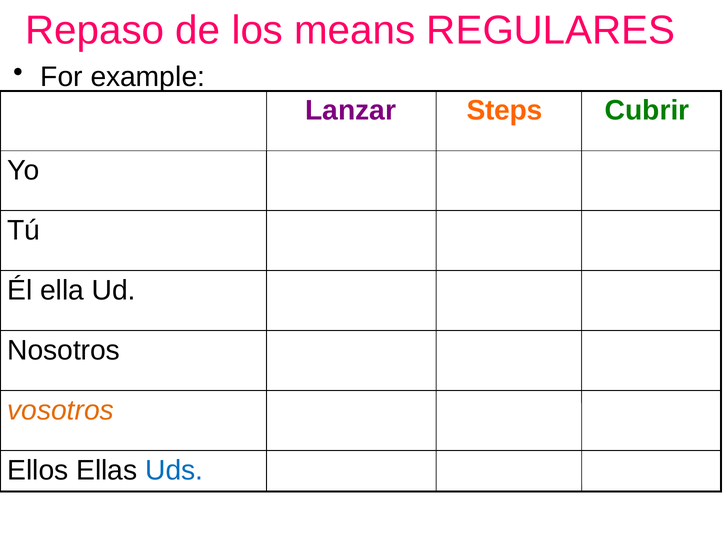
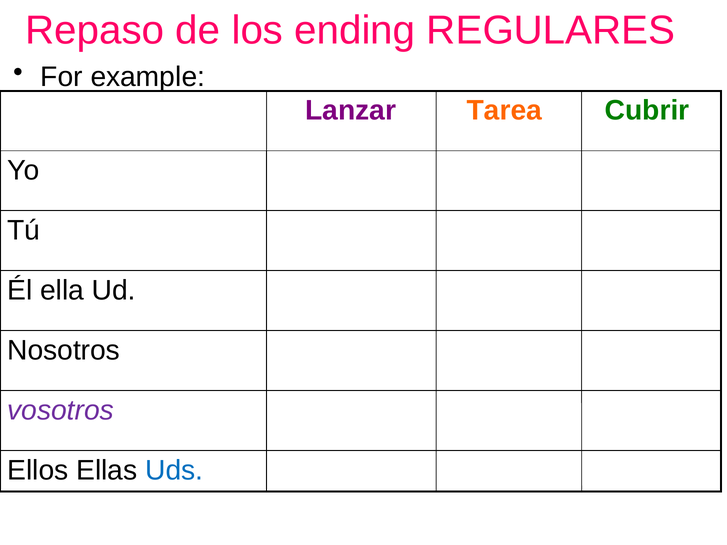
means: means -> ending (355, 31)
Steps: Steps -> Tarea (504, 111)
vosotros colour: orange -> purple (61, 410)
